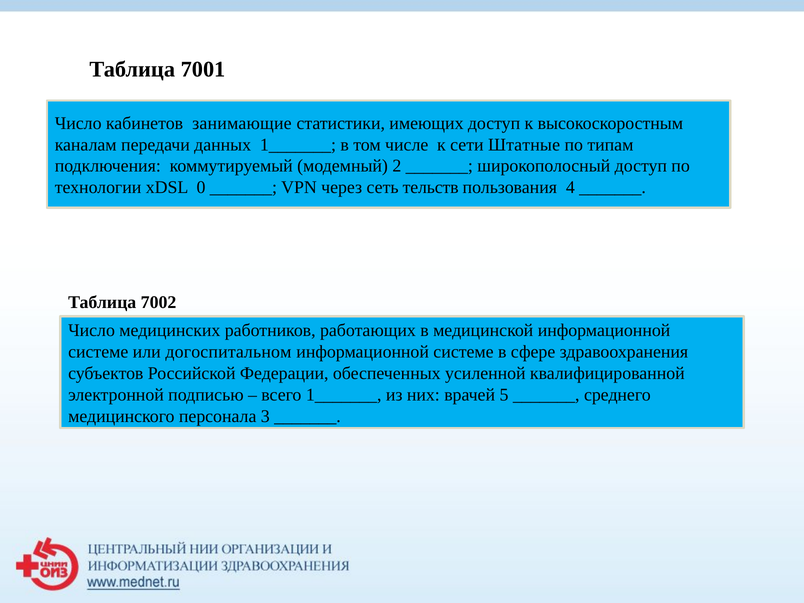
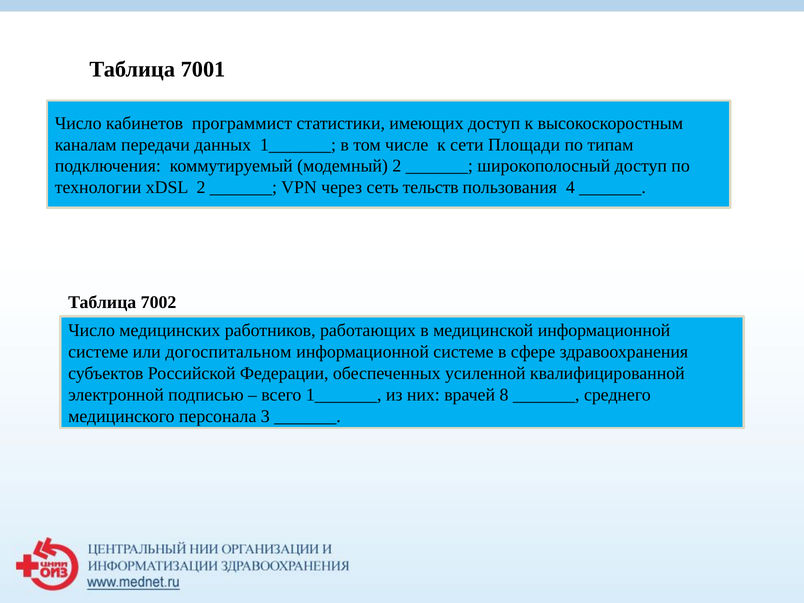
занимающие: занимающие -> программист (242, 123)
Штатные: Штатные -> Площади (524, 145)
xDSL 0: 0 -> 2 (201, 187)
5: 5 -> 8 (504, 395)
